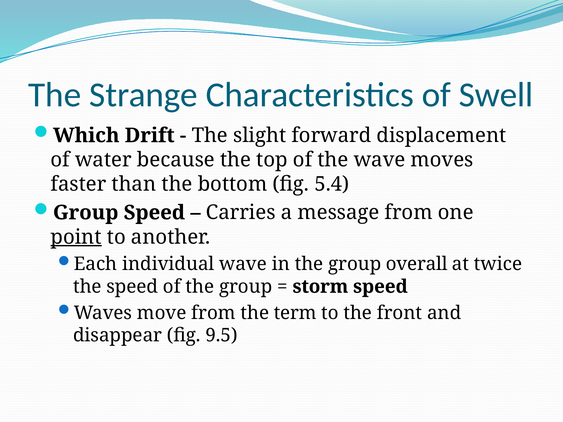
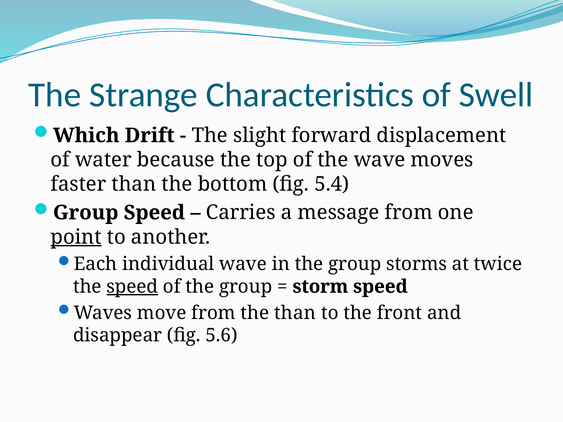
overall: overall -> storms (417, 264)
speed underline: none -> present (132, 287)
the term: term -> than (295, 313)
9.5: 9.5 -> 5.6 (222, 336)
